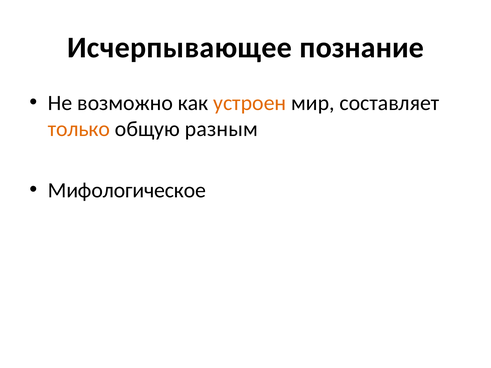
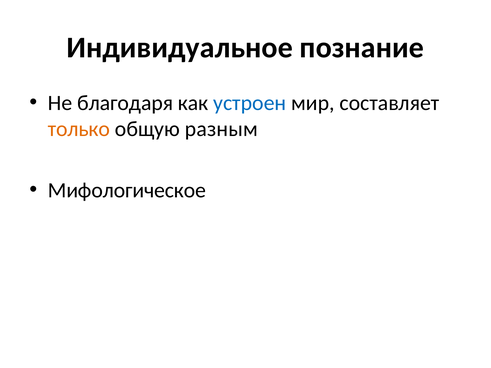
Исчерпывающее: Исчерпывающее -> Индивидуальное (180, 48)
возможно: возможно -> благодаря (125, 103)
устроен colour: orange -> blue (250, 103)
